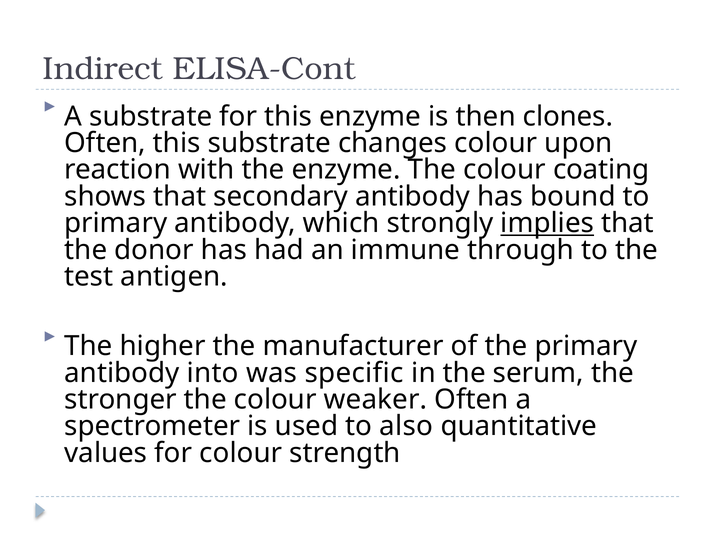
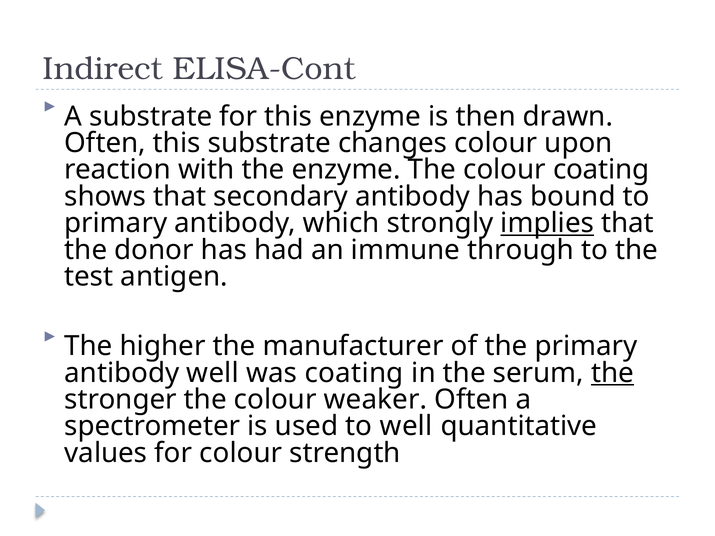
clones: clones -> drawn (568, 116)
antibody into: into -> well (213, 373)
was specific: specific -> coating (354, 373)
the underline: none -> present (613, 373)
to also: also -> well (406, 426)
